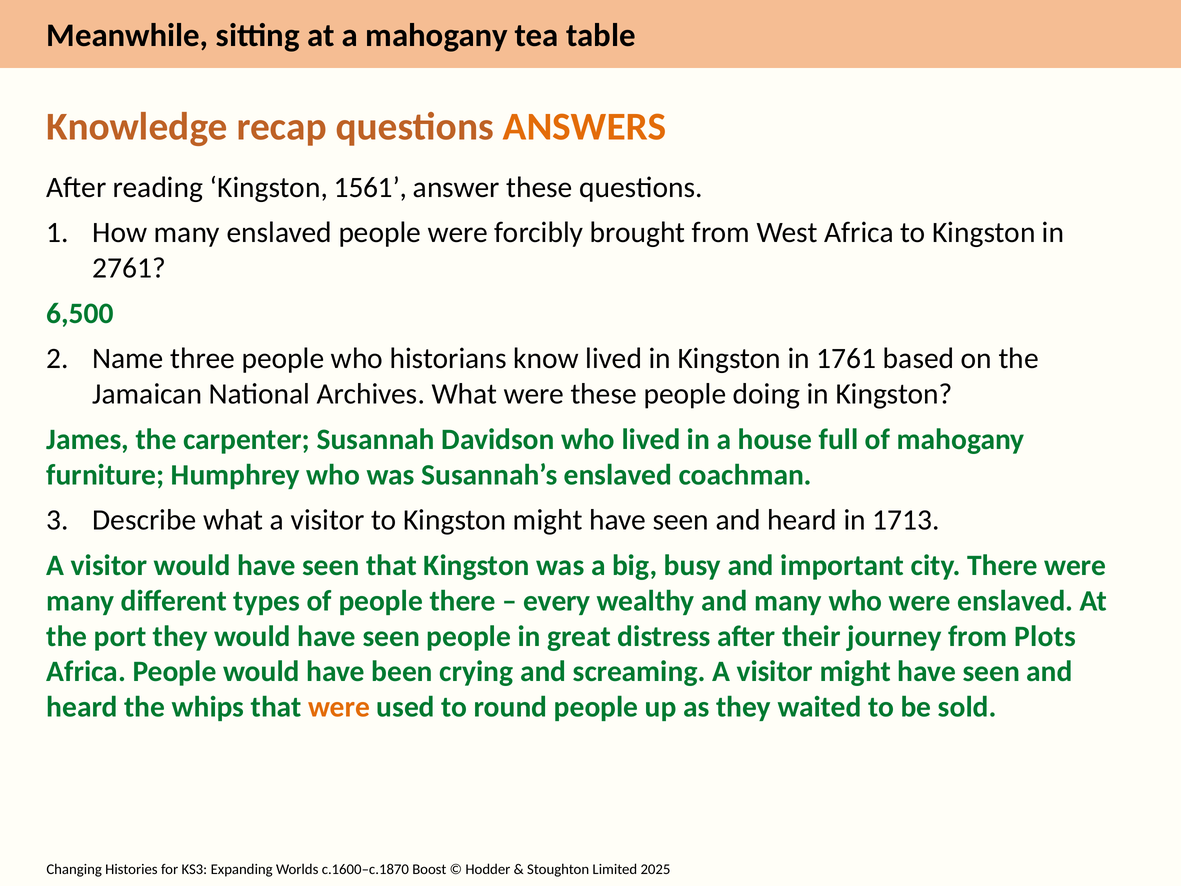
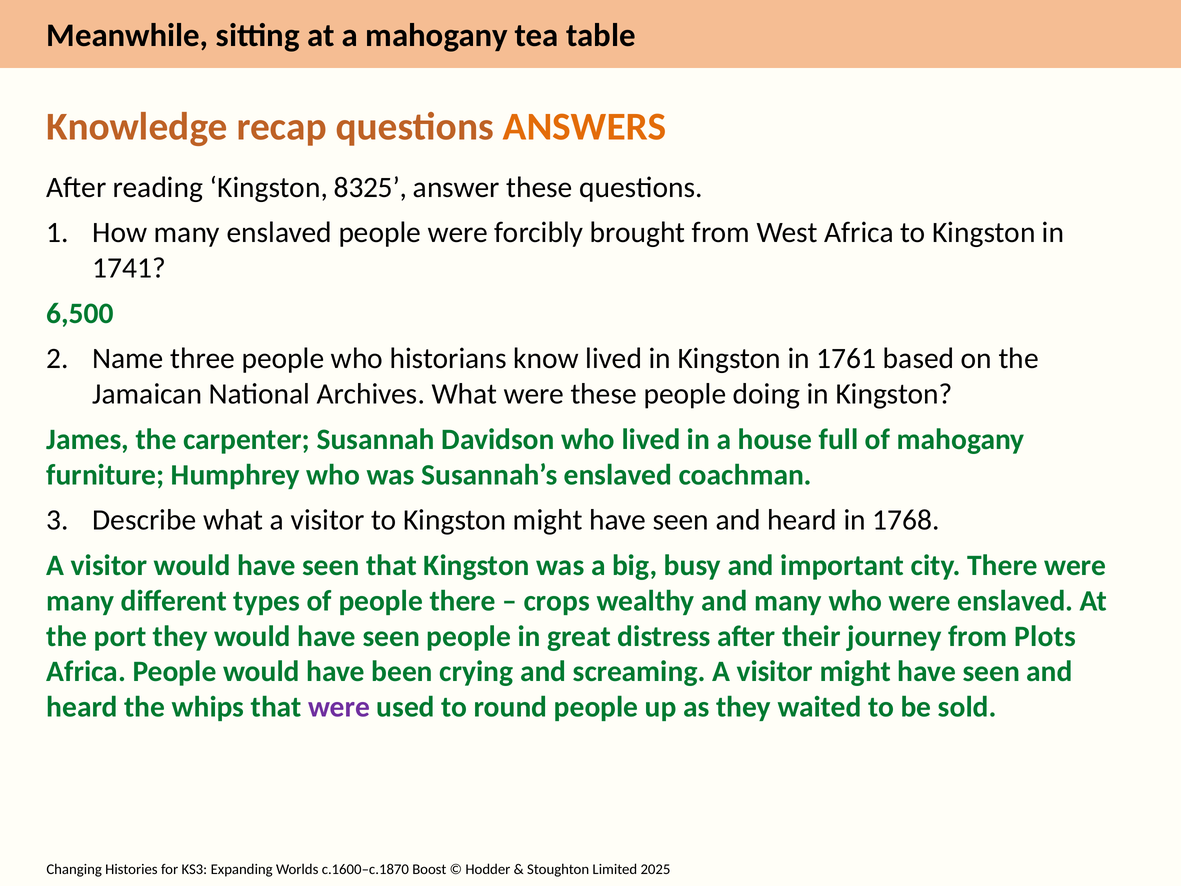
1561: 1561 -> 8325 (370, 187)
2761: 2761 -> 1741 (129, 268)
1713: 1713 -> 1768 (906, 520)
every: every -> crops (557, 601)
were colour: orange -> purple (339, 707)
